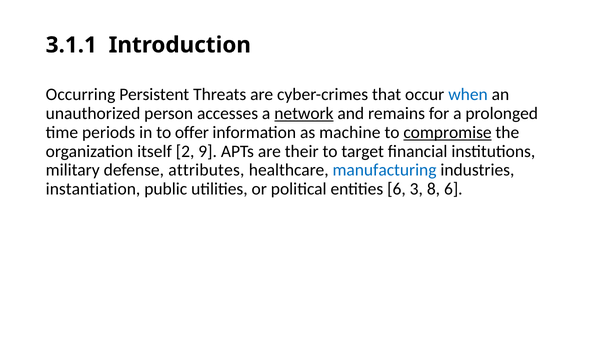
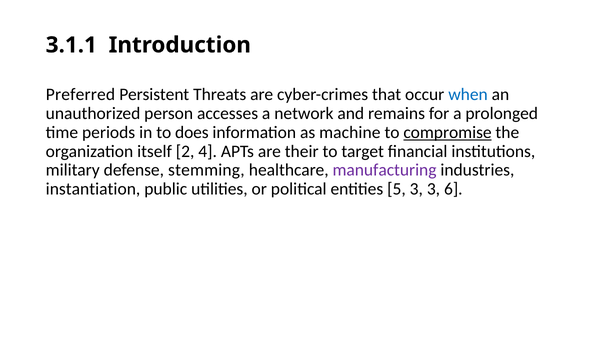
Occurring: Occurring -> Preferred (80, 95)
network underline: present -> none (304, 114)
offer: offer -> does (192, 133)
9: 9 -> 4 (208, 152)
attributes: attributes -> stemming (206, 170)
manufacturing colour: blue -> purple (385, 170)
entities 6: 6 -> 5 (397, 189)
3 8: 8 -> 3 (434, 189)
